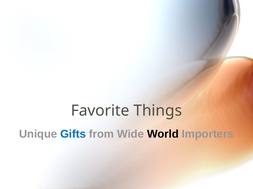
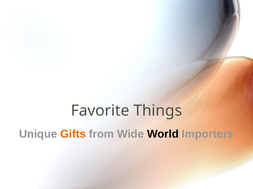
Gifts colour: blue -> orange (73, 135)
